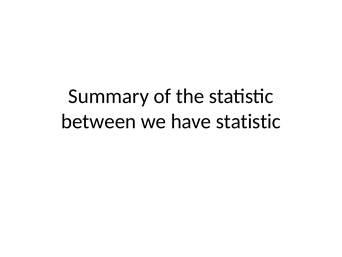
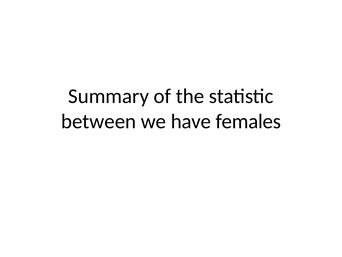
have statistic: statistic -> females (248, 121)
